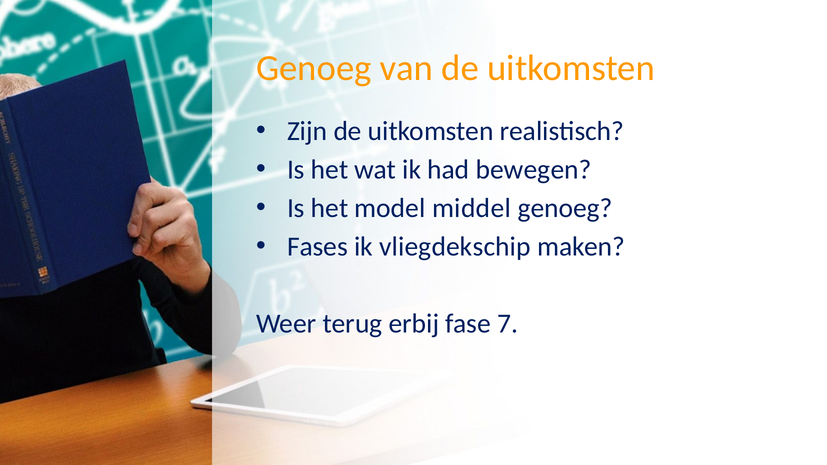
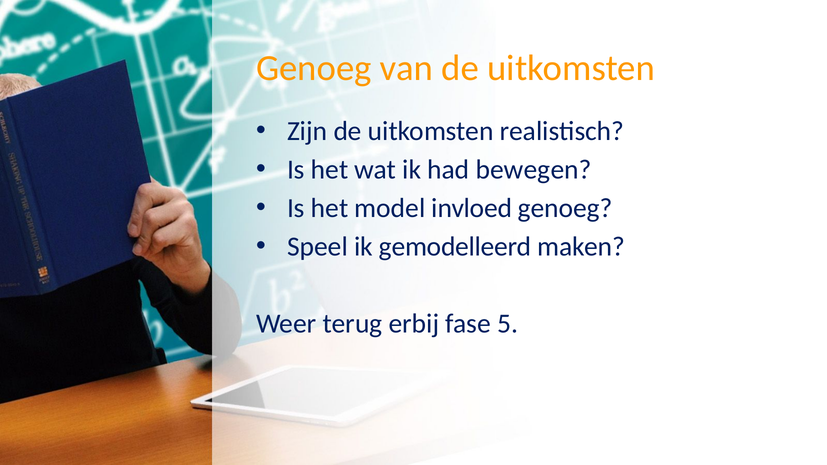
middel: middel -> invloed (472, 208)
Fases: Fases -> Speel (317, 247)
vliegdekschip: vliegdekschip -> gemodelleerd (455, 247)
7: 7 -> 5 (508, 324)
